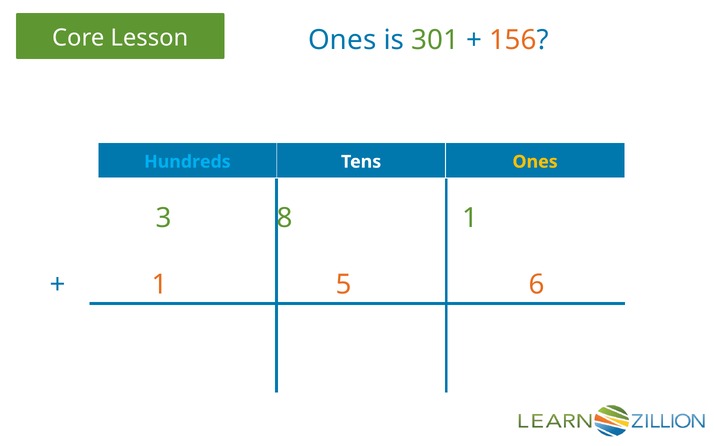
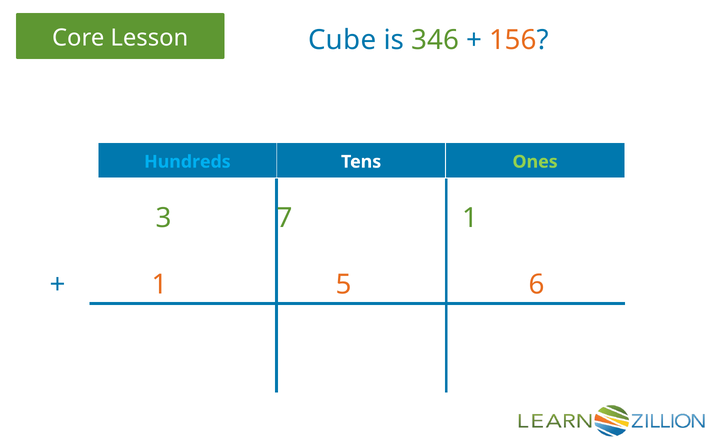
Ones: Ones -> Cube (342, 40)
301: 301 -> 346 (435, 40)
Ones colour: yellow -> light green (535, 162)
8: 8 -> 7 (285, 218)
